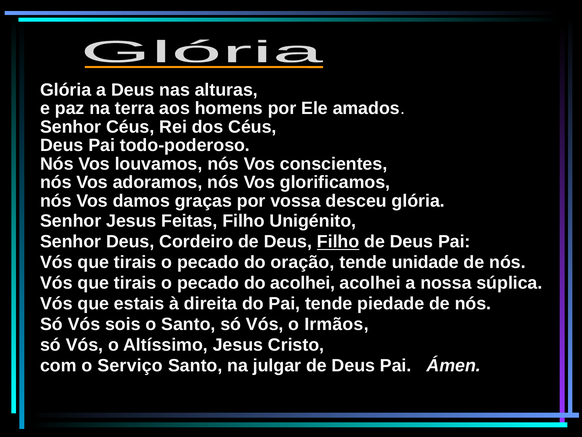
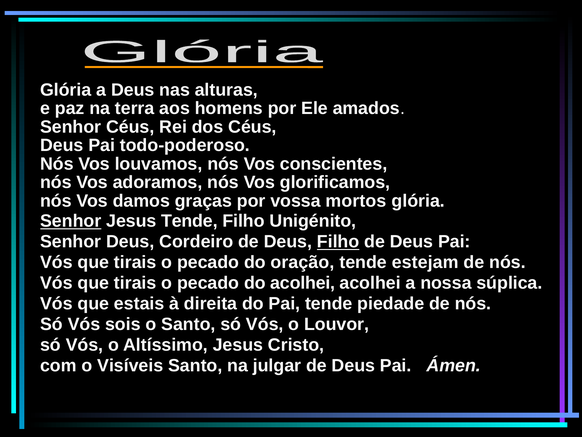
desceu: desceu -> mortos (356, 201)
Senhor underline: none -> present (71, 221)
Jesus Feitas: Feitas -> Tende (189, 221)
unidade: unidade -> estejam (425, 262)
Irmãos: Irmãos -> Louvor (337, 324)
Serviço: Serviço -> Visíveis (130, 365)
